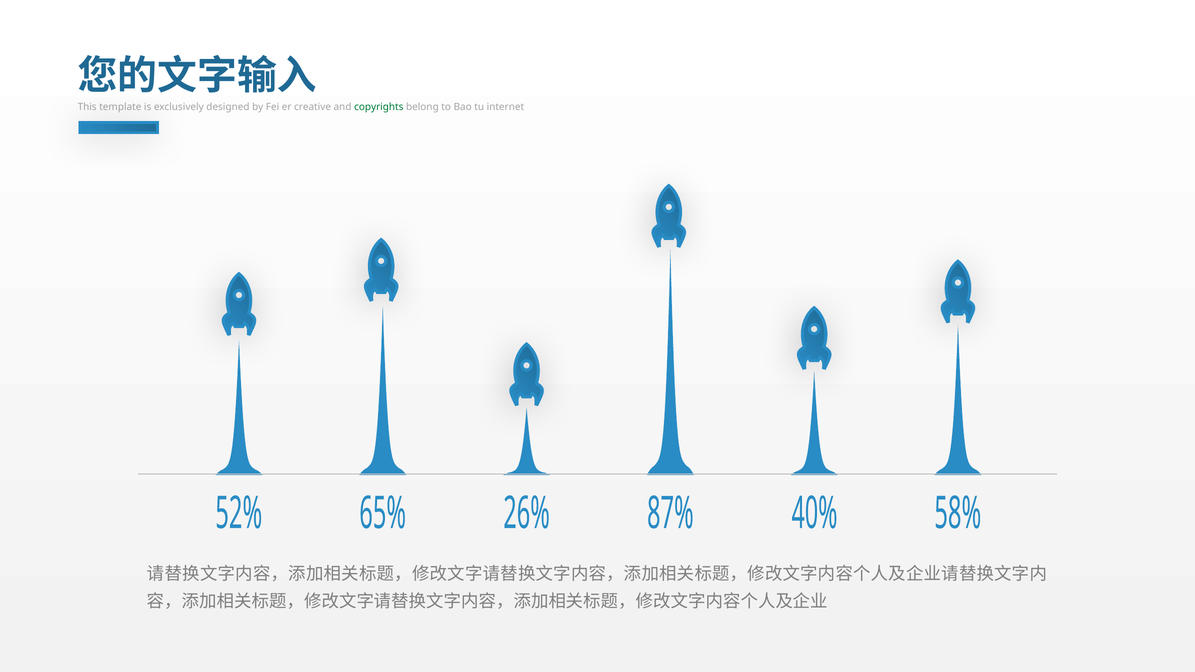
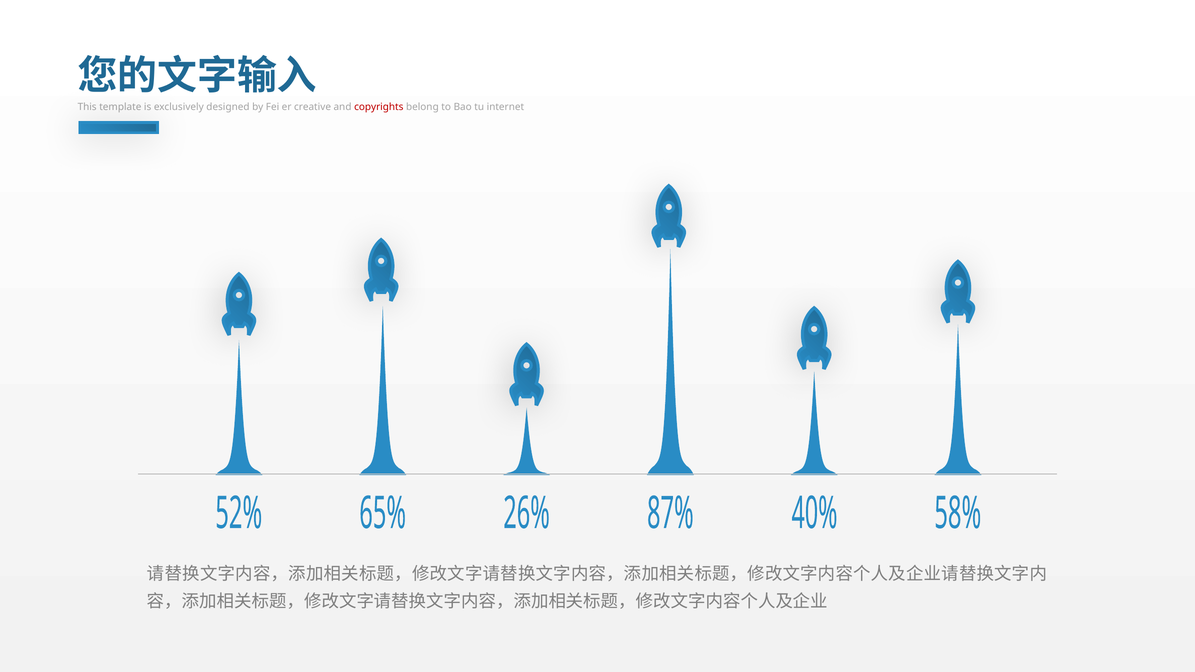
copyrights colour: green -> red (379, 107)
